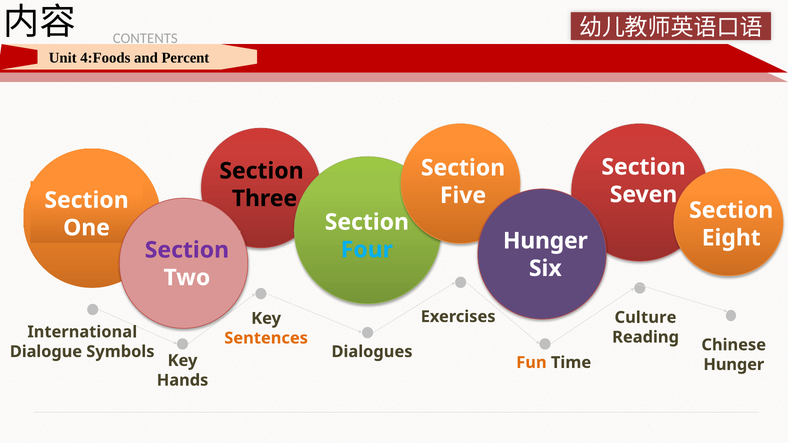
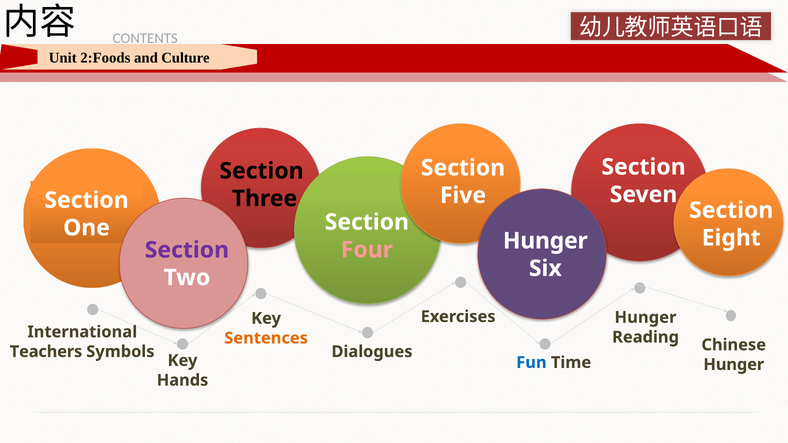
4:Foods: 4:Foods -> 2:Foods (105, 58)
Percent: Percent -> Culture (185, 58)
Four colour: light blue -> pink (367, 250)
Culture: Culture -> Hunger (645, 318)
Dialogue: Dialogue -> Teachers (46, 352)
Fun colour: orange -> blue (531, 363)
